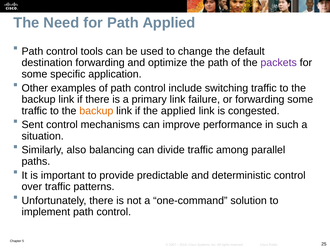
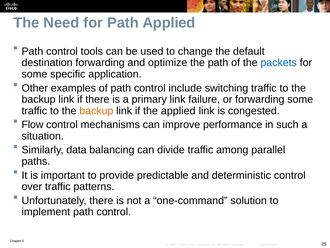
packets colour: purple -> blue (279, 63)
Sent: Sent -> Flow (32, 124)
also: also -> data (76, 150)
